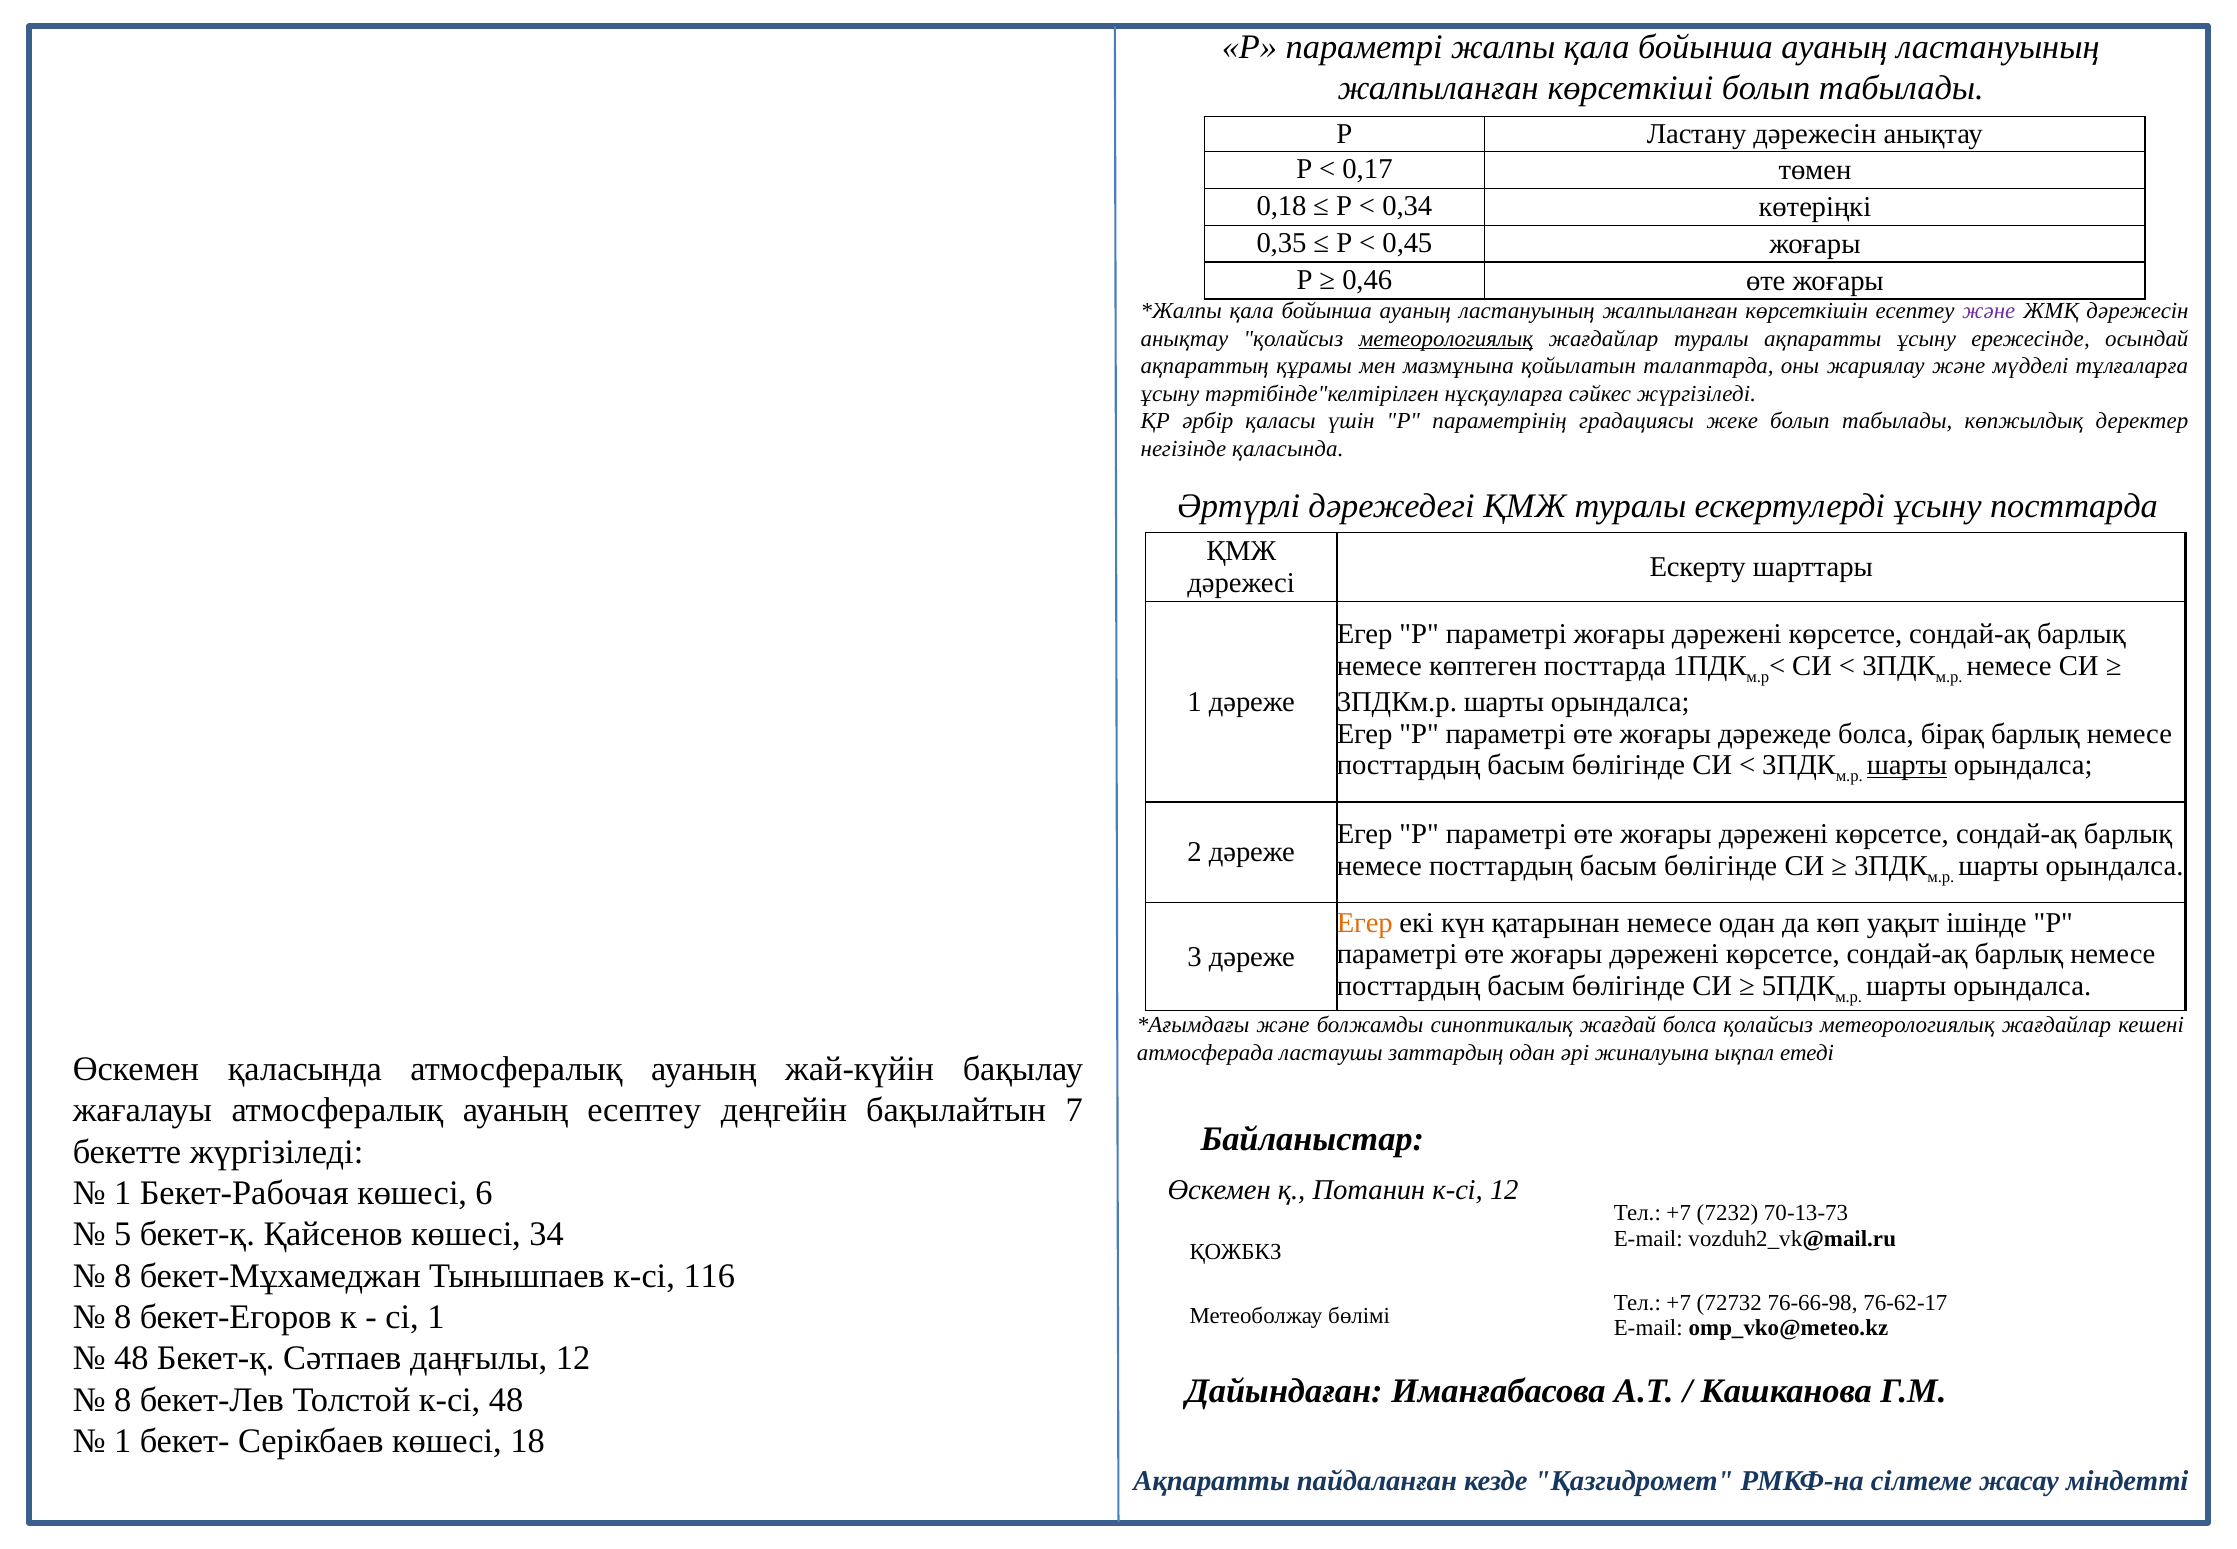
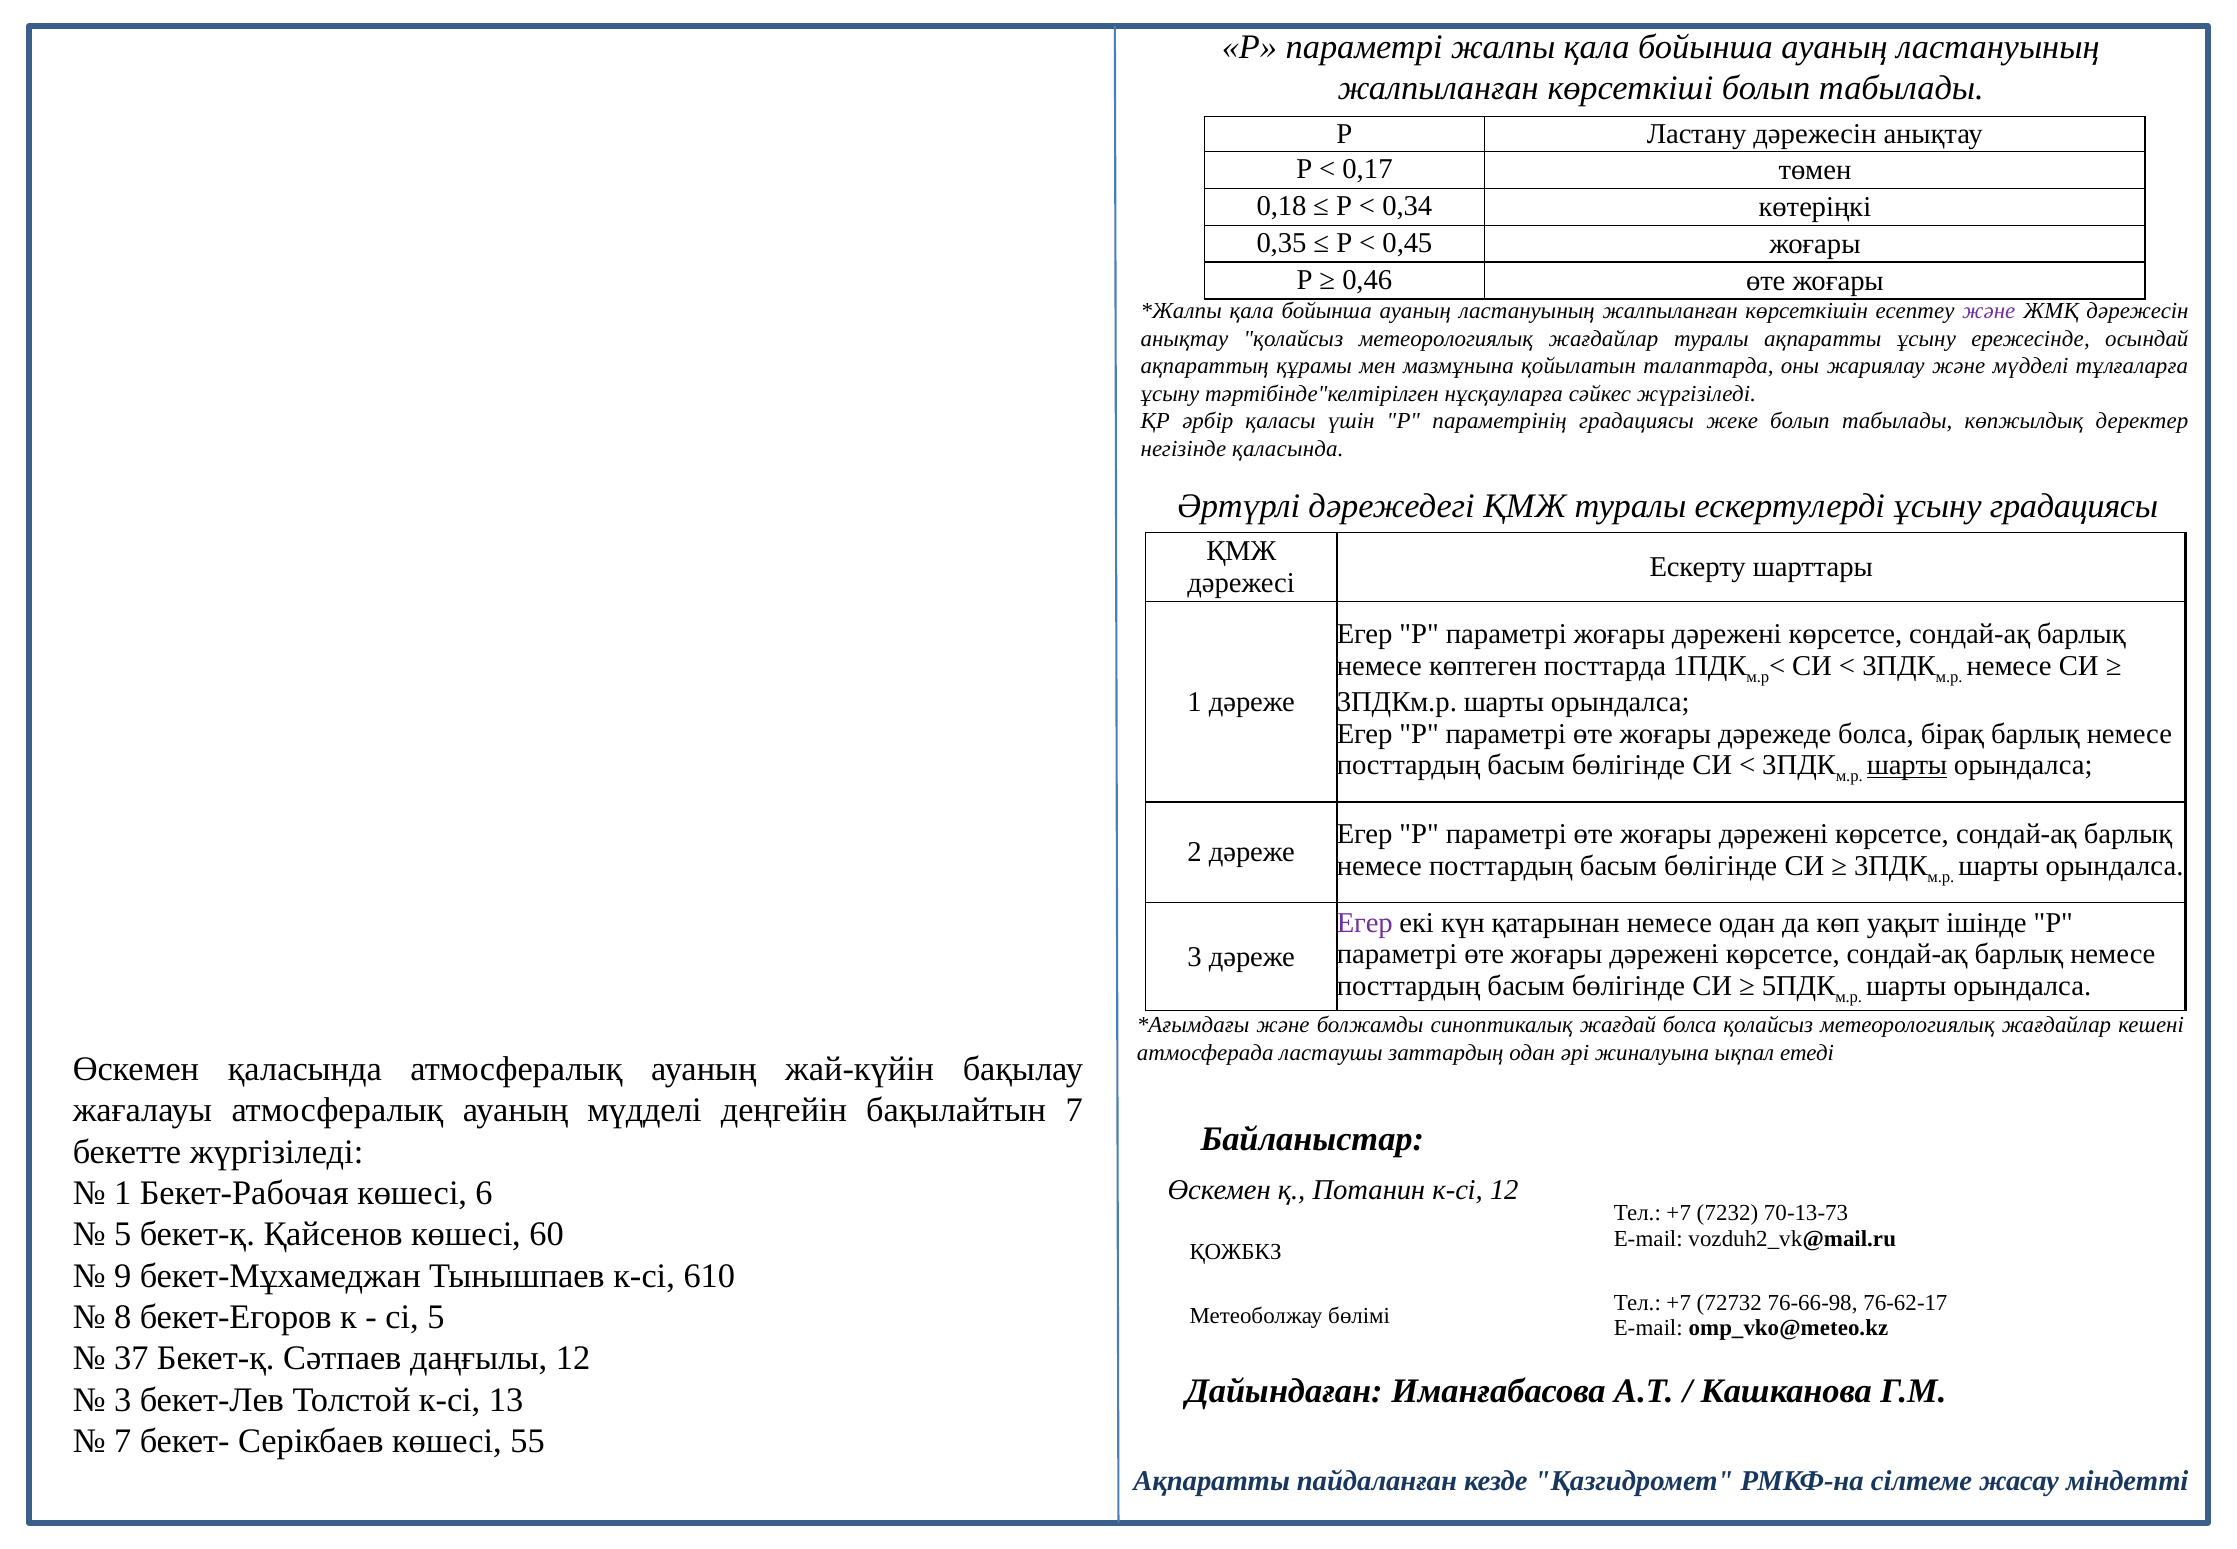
метеорологиялық underline: present -> none (1446, 339)
ұсыну посттарда: посттарда -> градациясы (2074, 506)
Егер colour: orange -> purple (1365, 922)
ауаның есептеу: есептеу -> мүдделі (645, 1110)
34: 34 -> 60 (547, 1234)
8: 8 -> 9 (123, 1276)
116: 116 -> 610 (709, 1276)
сі 1: 1 -> 5 (436, 1317)
48: 48 -> 37 (131, 1358)
8: 8 -> 3 (123, 1399)
к-сі 48: 48 -> 13 (506, 1399)
1: 1 -> 7 (123, 1441)
18: 18 -> 55 (528, 1441)
